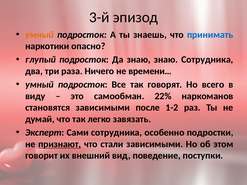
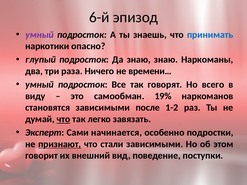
3-й: 3-й -> 6-й (99, 17)
умный colour: orange -> purple (39, 35)
знаю Сотрудника: Сотрудника -> Наркоманы (207, 60)
22%: 22% -> 19% (163, 96)
что underline: none -> present (63, 119)
Сами сотрудника: сотрудника -> начинается (117, 133)
